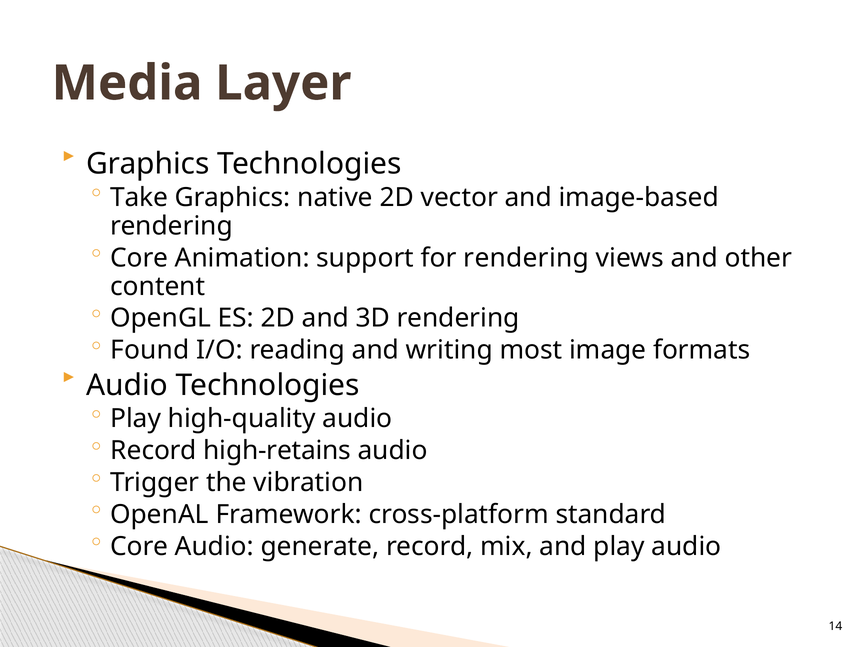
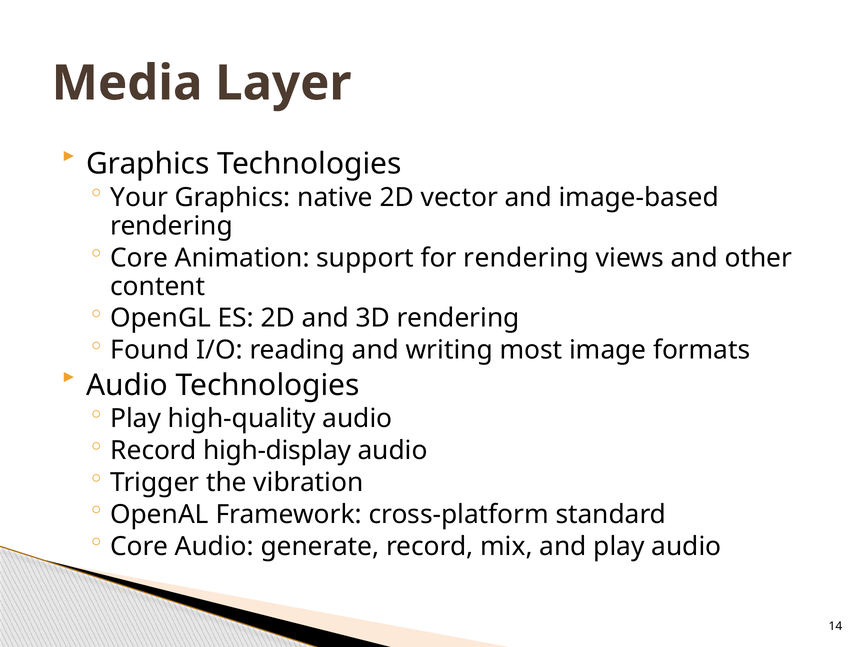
Take: Take -> Your (139, 198)
high-retains: high-retains -> high-display (277, 451)
